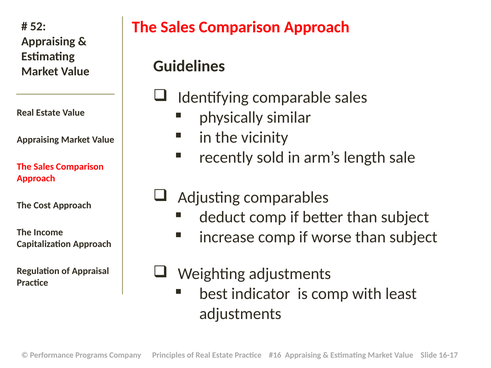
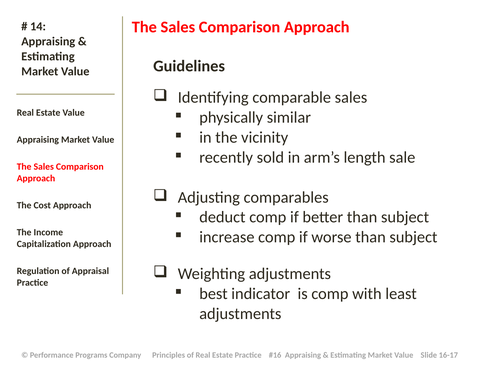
52: 52 -> 14 (38, 26)
